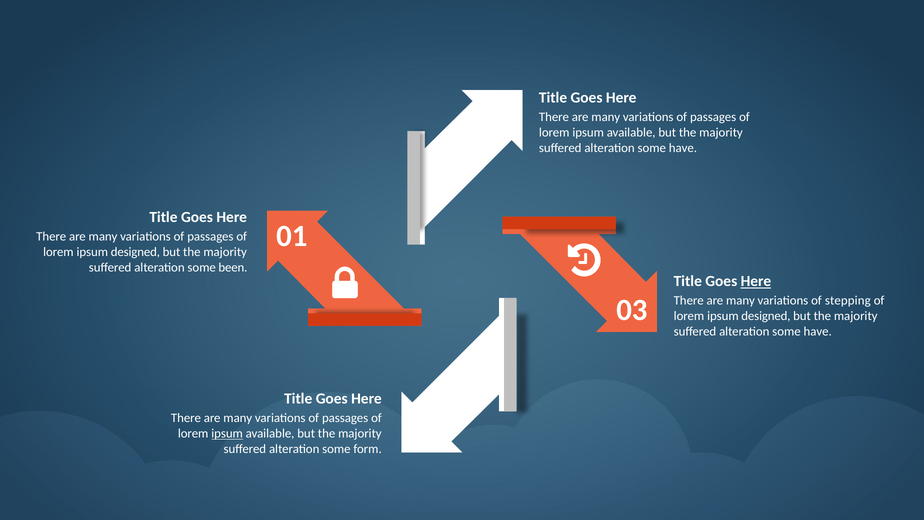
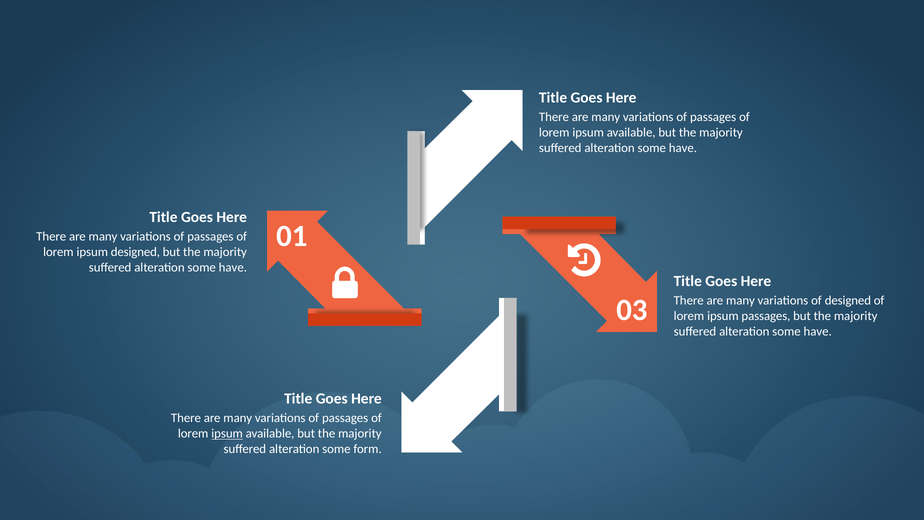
been: been -> have (233, 267)
Here underline: present -> none (756, 281)
of stepping: stepping -> designed (848, 301)
designed: designed -> passages (766, 316)
